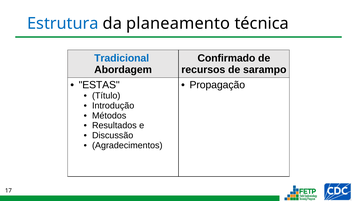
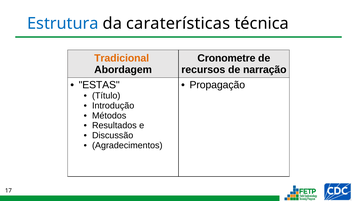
planeamento: planeamento -> caraterísticas (178, 23)
Tradicional colour: blue -> orange (122, 58)
Confirmado: Confirmado -> Cronometre (226, 58)
sarampo: sarampo -> narração (265, 70)
